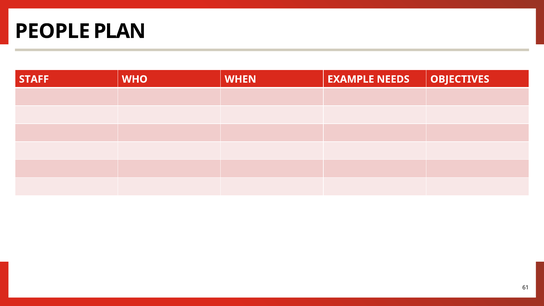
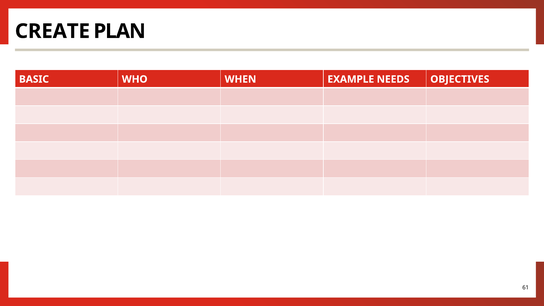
PEOPLE: PEOPLE -> CREATE (52, 31)
STAFF: STAFF -> BASIC (34, 79)
